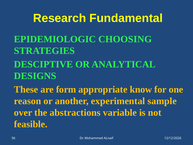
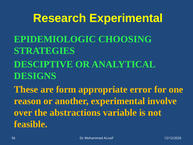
Research Fundamental: Fundamental -> Experimental (126, 18)
know: know -> error (141, 89)
sample: sample -> involve (162, 101)
